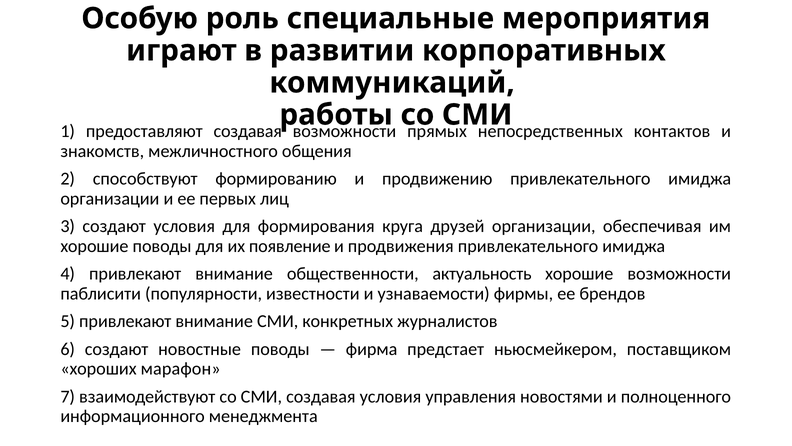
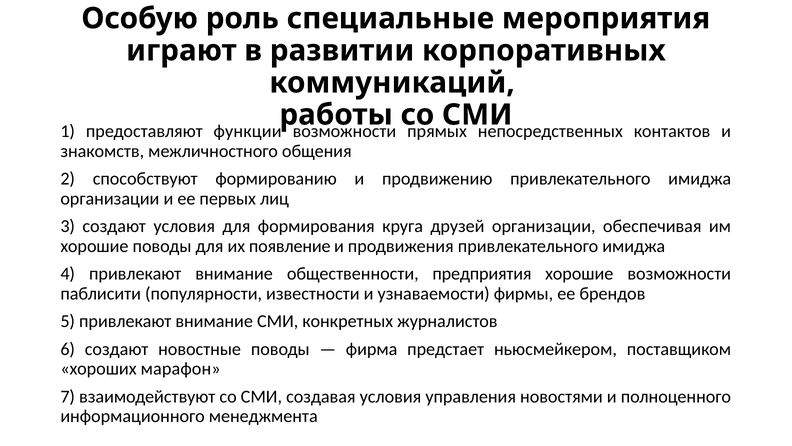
предоставляют создавая: создавая -> функции (248, 131)
актуальность: актуальность -> предприятия (482, 274)
